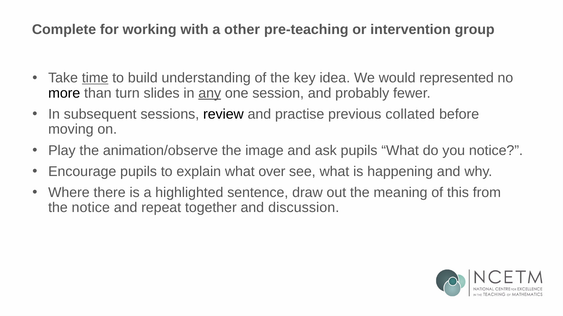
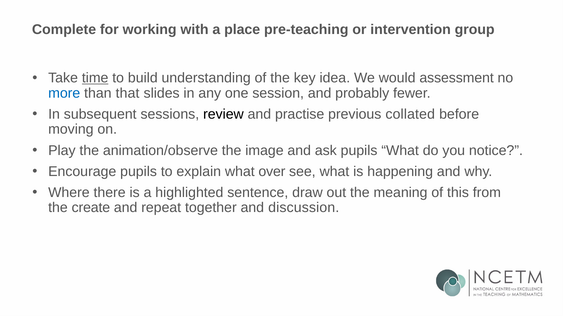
other: other -> place (242, 30)
represented: represented -> assessment (457, 78)
more colour: black -> blue (64, 93)
turn: turn -> that (128, 93)
any underline: present -> none (210, 93)
the notice: notice -> create (91, 208)
